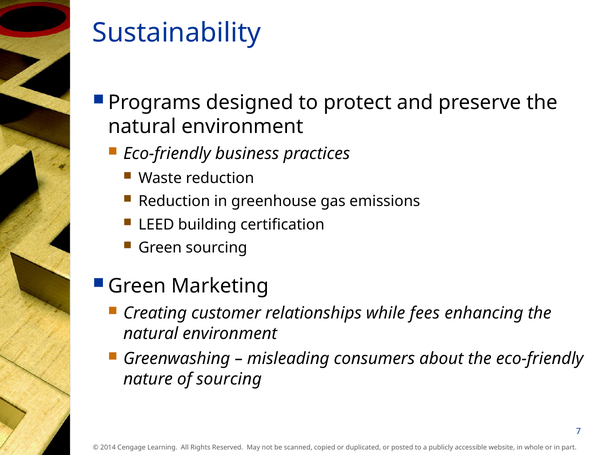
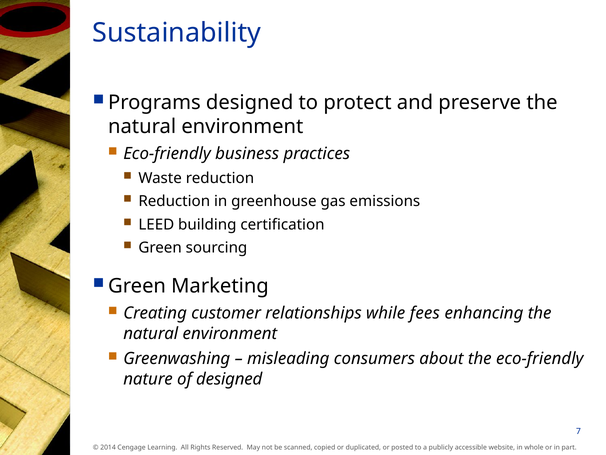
of sourcing: sourcing -> designed (229, 379)
